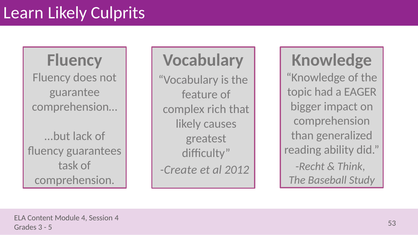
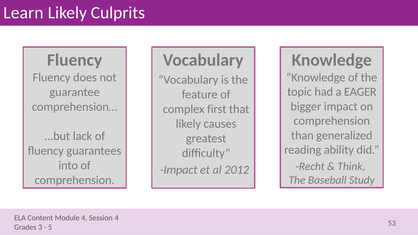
rich: rich -> first (217, 109)
task: task -> into (68, 165)
Create: Create -> Impact (179, 170)
